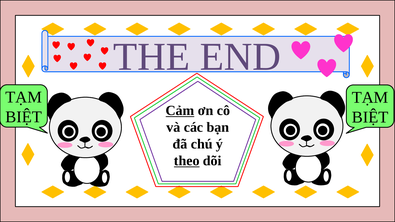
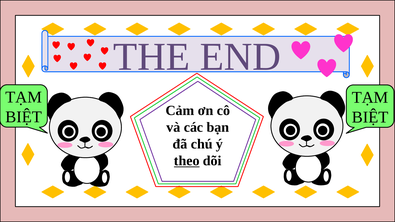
Cảm underline: present -> none (180, 111)
